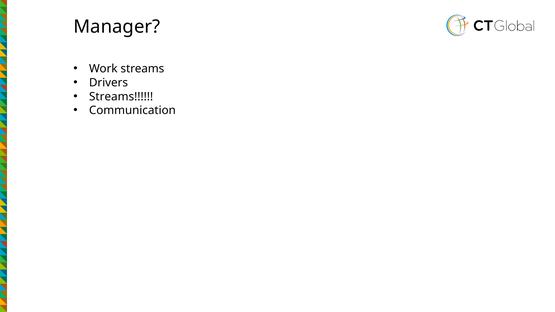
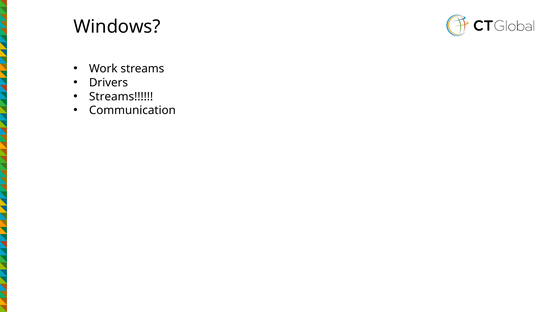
Manager: Manager -> Windows (117, 27)
